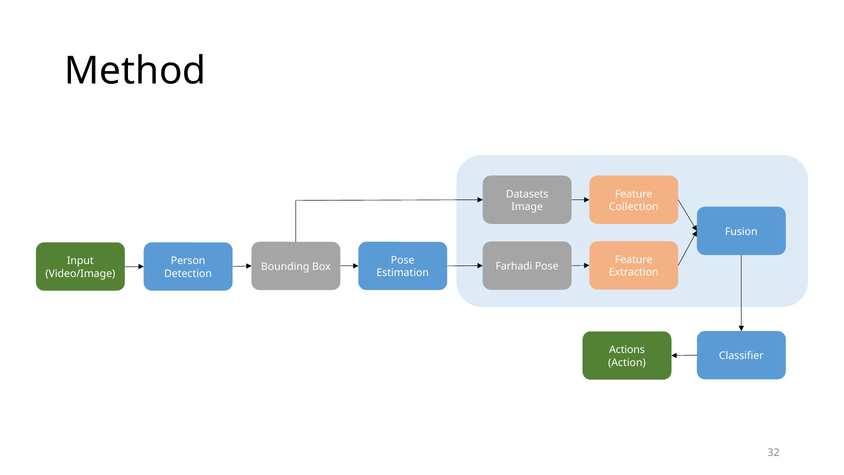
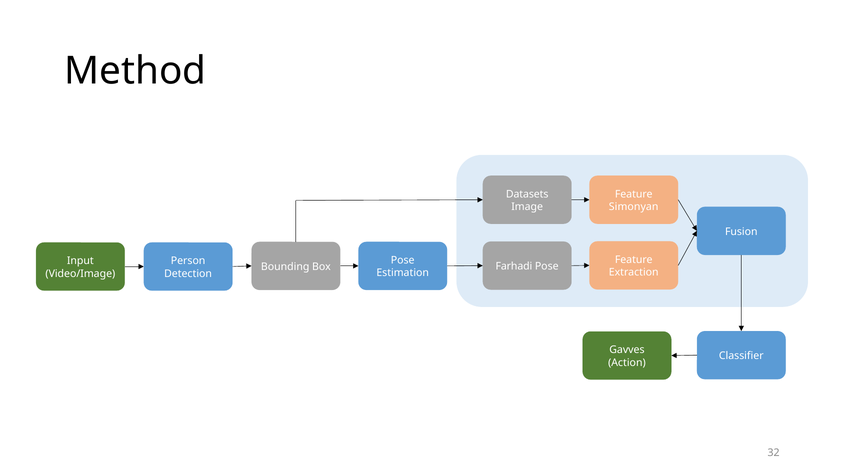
Collection: Collection -> Simonyan (634, 207)
Actions: Actions -> Gavves (627, 350)
